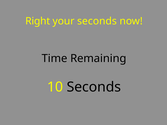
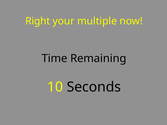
your seconds: seconds -> multiple (97, 21)
